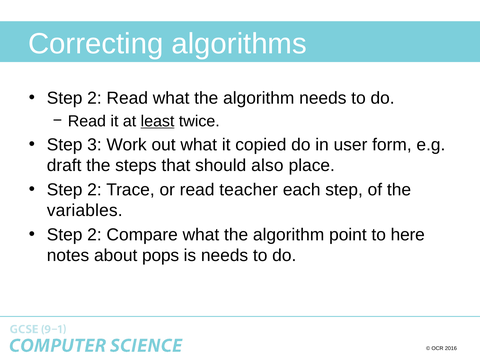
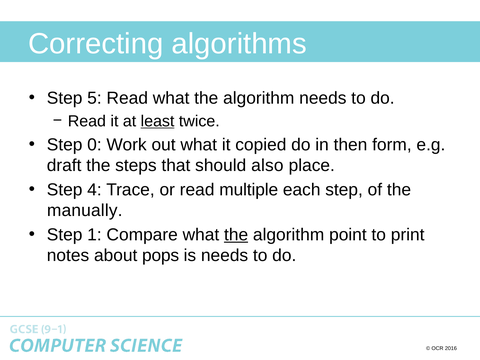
2: 2 -> 5 (94, 98)
3: 3 -> 0 (94, 145)
user: user -> then (350, 145)
2: 2 -> 4 (94, 190)
teacher: teacher -> multiple (249, 190)
variables: variables -> manually (85, 210)
2: 2 -> 1 (94, 235)
the underline: none -> present (236, 235)
here: here -> print (408, 235)
